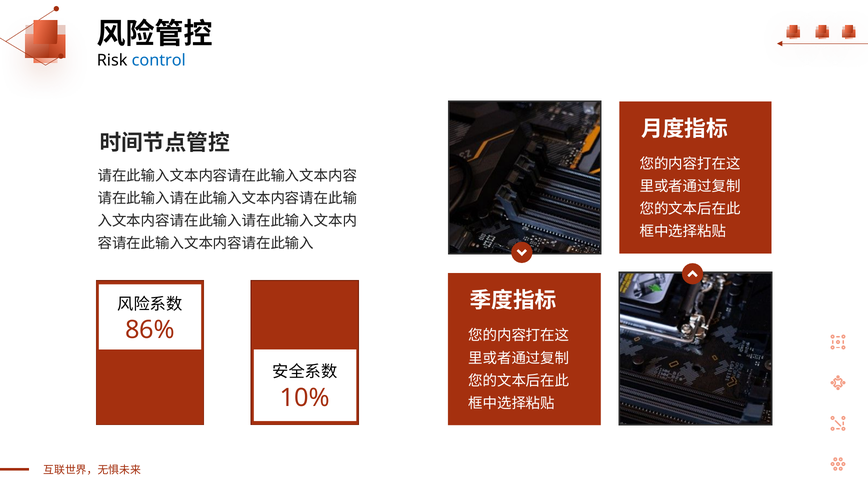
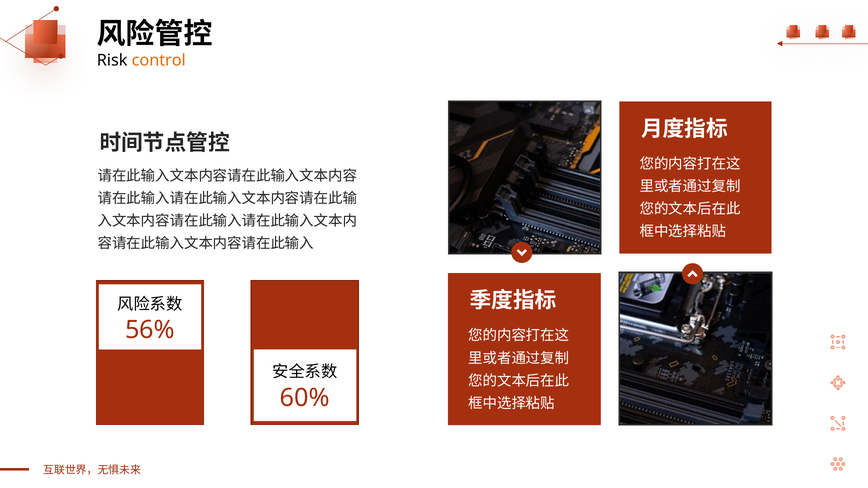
control colour: blue -> orange (159, 60)
86%: 86% -> 56% (150, 330)
10%: 10% -> 60% (305, 398)
